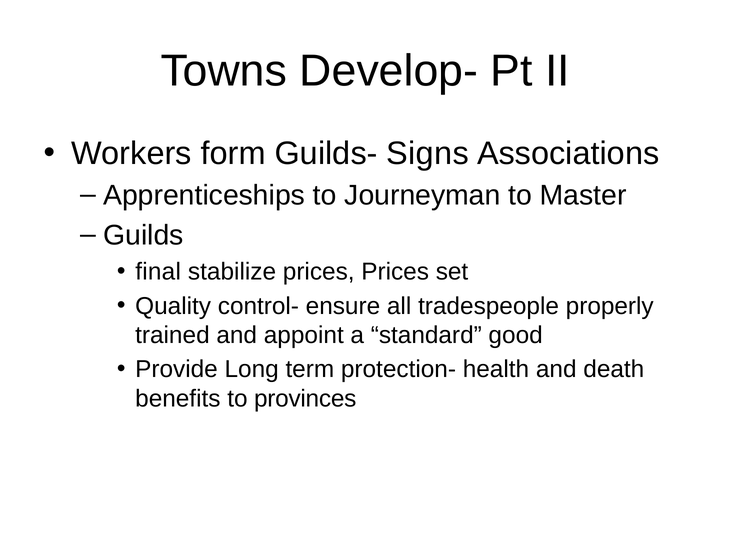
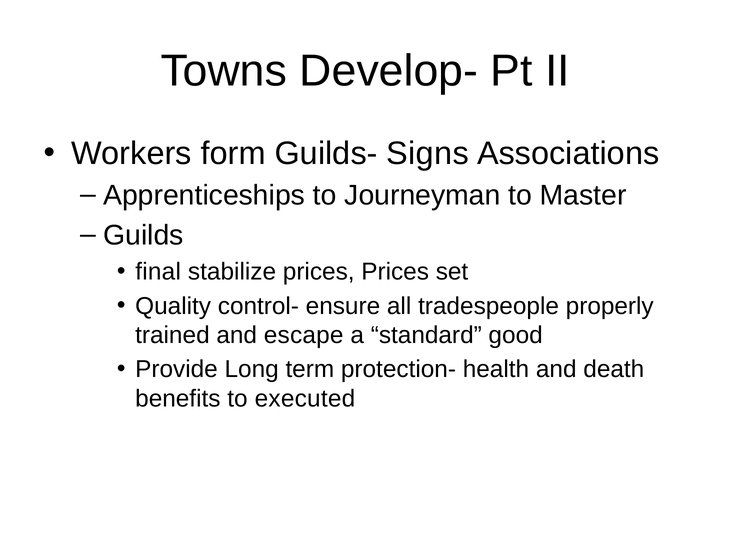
appoint: appoint -> escape (304, 335)
provinces: provinces -> executed (305, 398)
